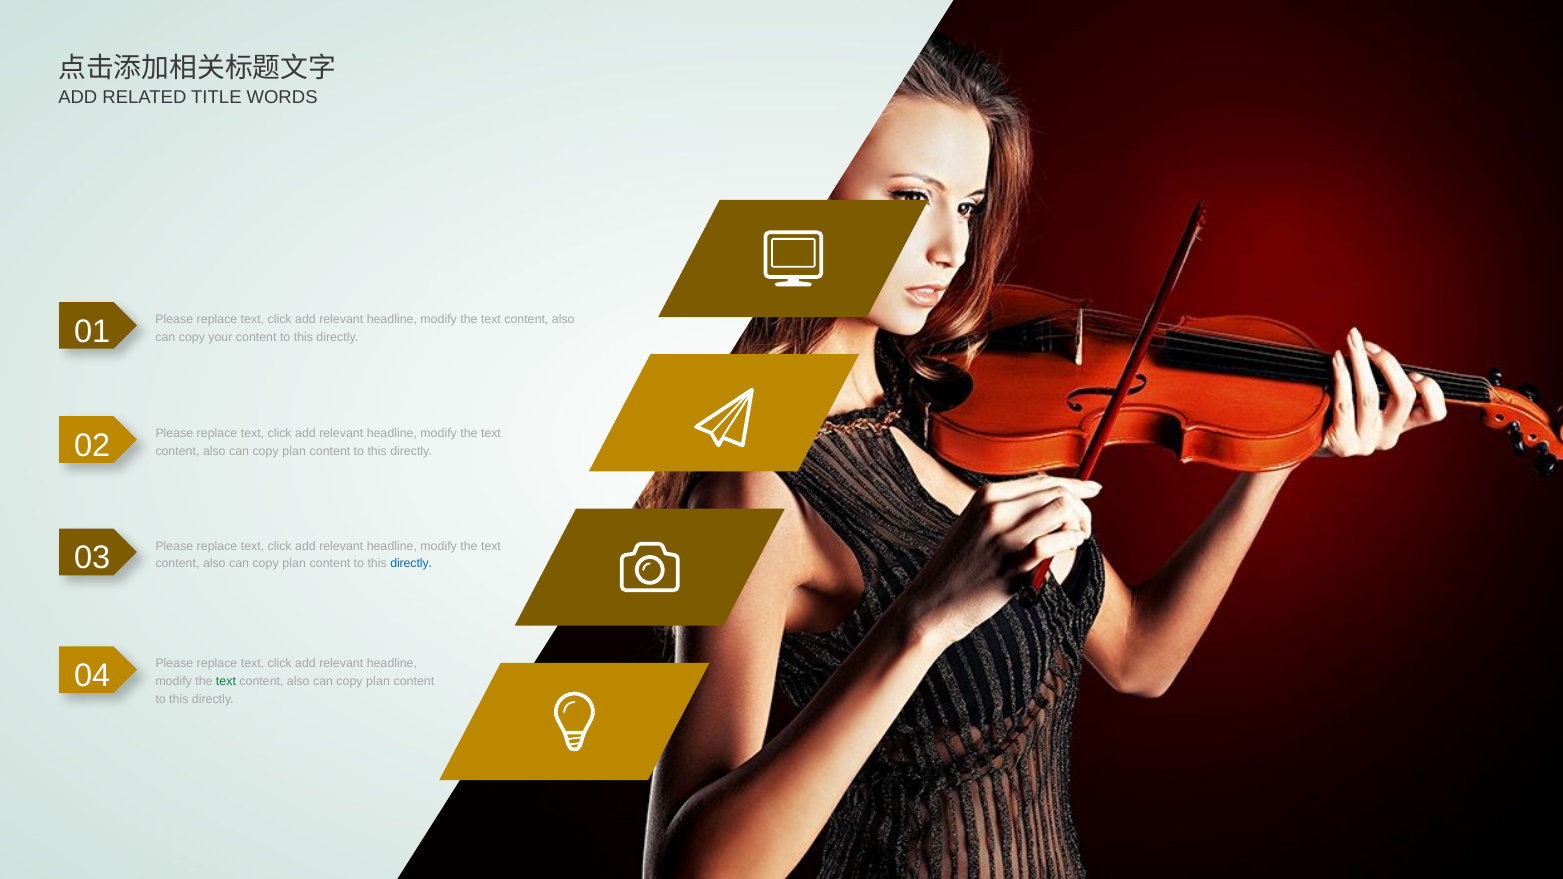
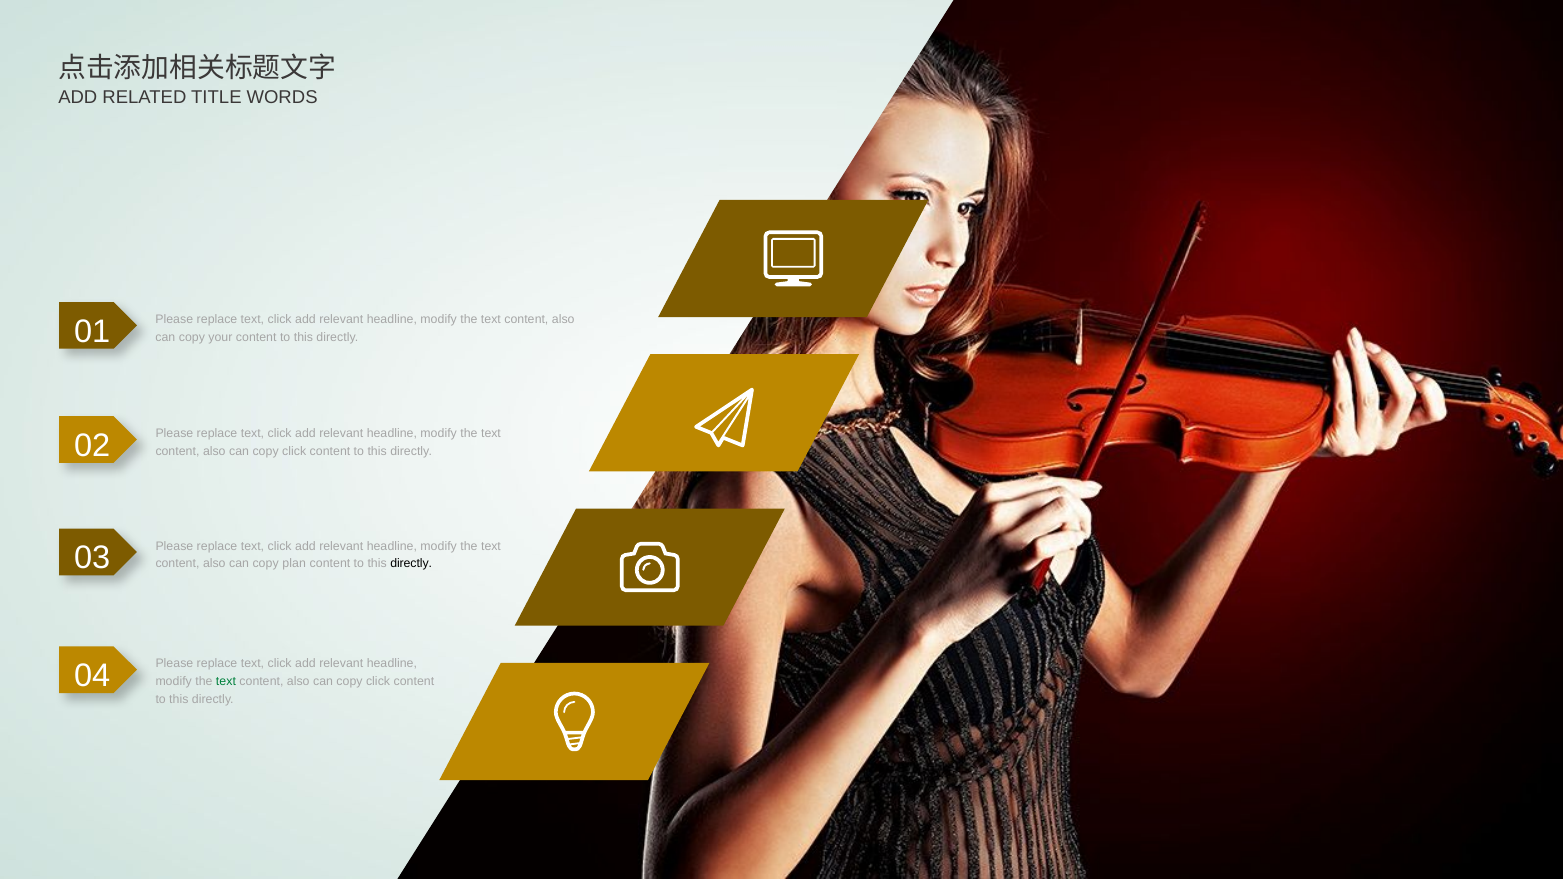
plan: plan -> click (294, 451)
directly colour: blue -> black (411, 564)
plan: plan -> click (378, 682)
